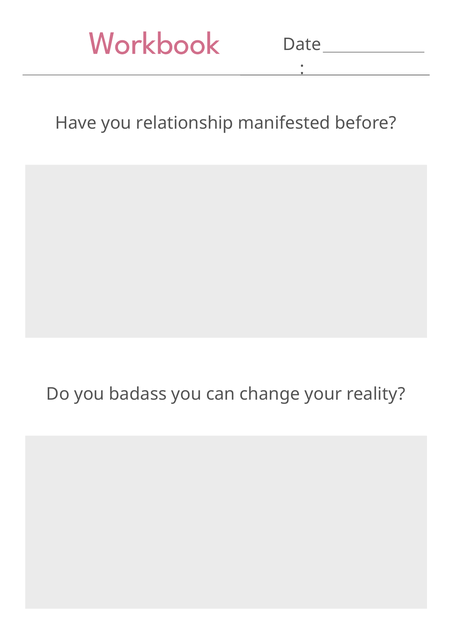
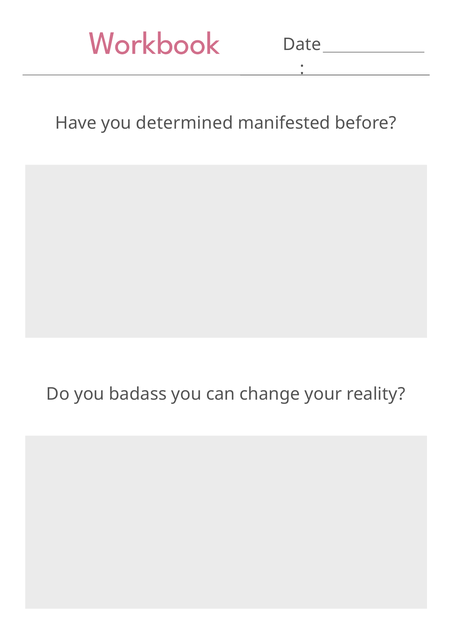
relationship: relationship -> determined (185, 123)
